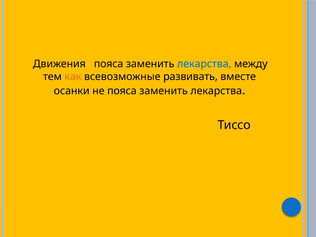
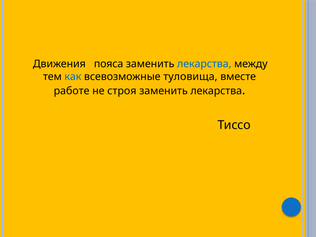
как colour: orange -> blue (73, 77)
развивать: развивать -> туловища (190, 77)
осанки: осанки -> работе (72, 91)
не пояса: пояса -> строя (122, 91)
